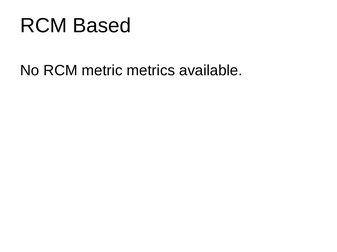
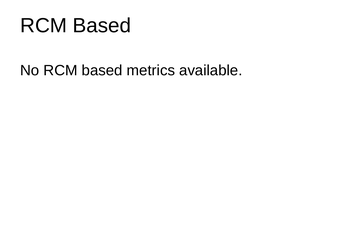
No RCM metric: metric -> based (102, 71)
